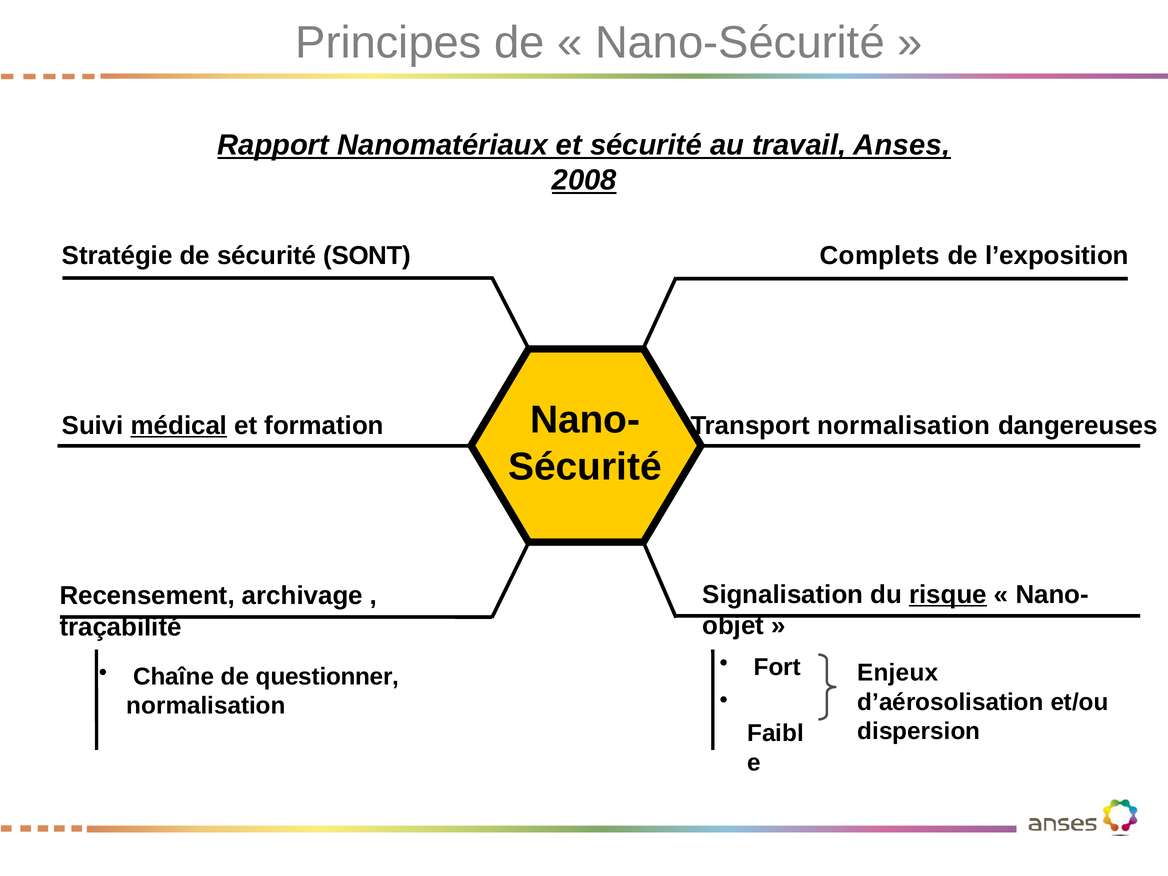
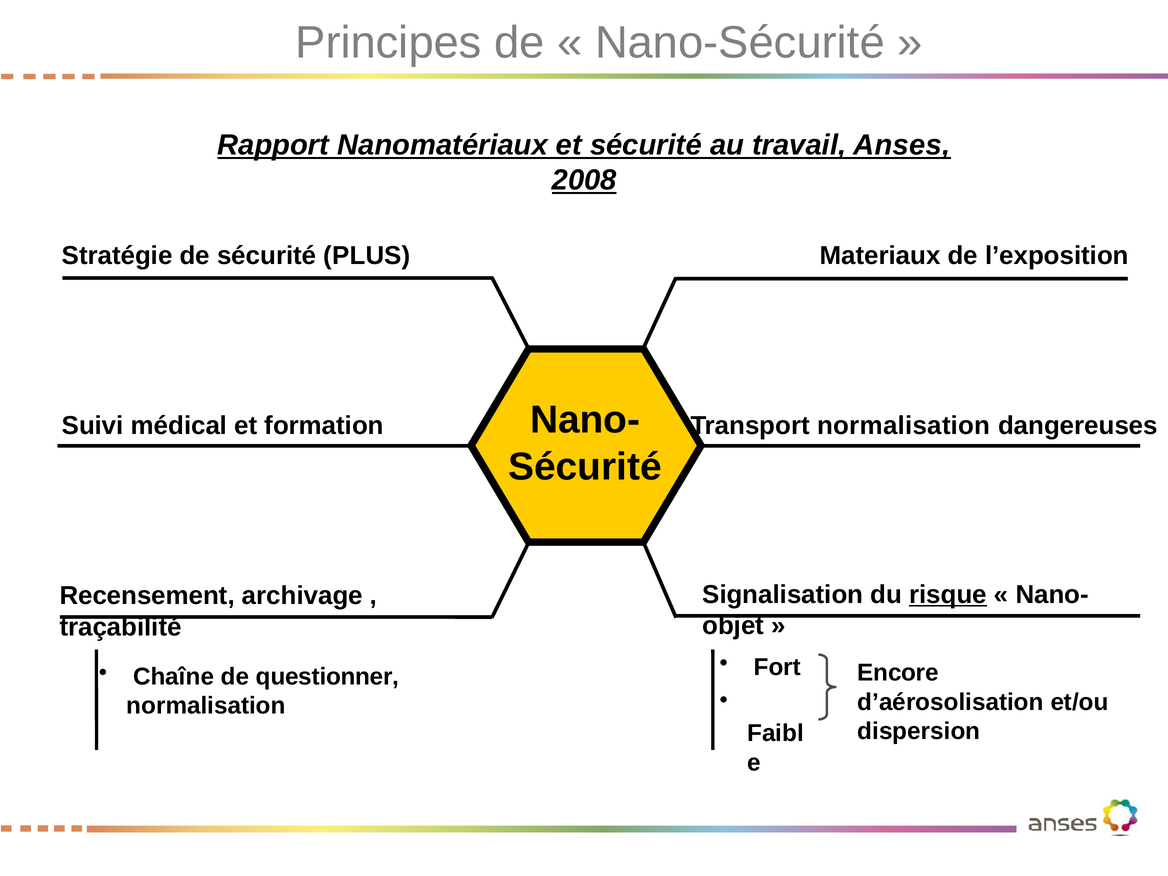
SONT: SONT -> PLUS (367, 256)
Complets: Complets -> Materiaux (880, 256)
médical underline: present -> none (179, 426)
Enjeux: Enjeux -> Encore (898, 673)
